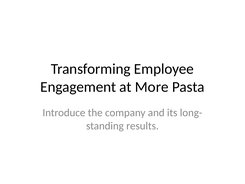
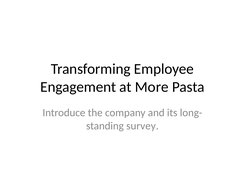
results: results -> survey (142, 126)
